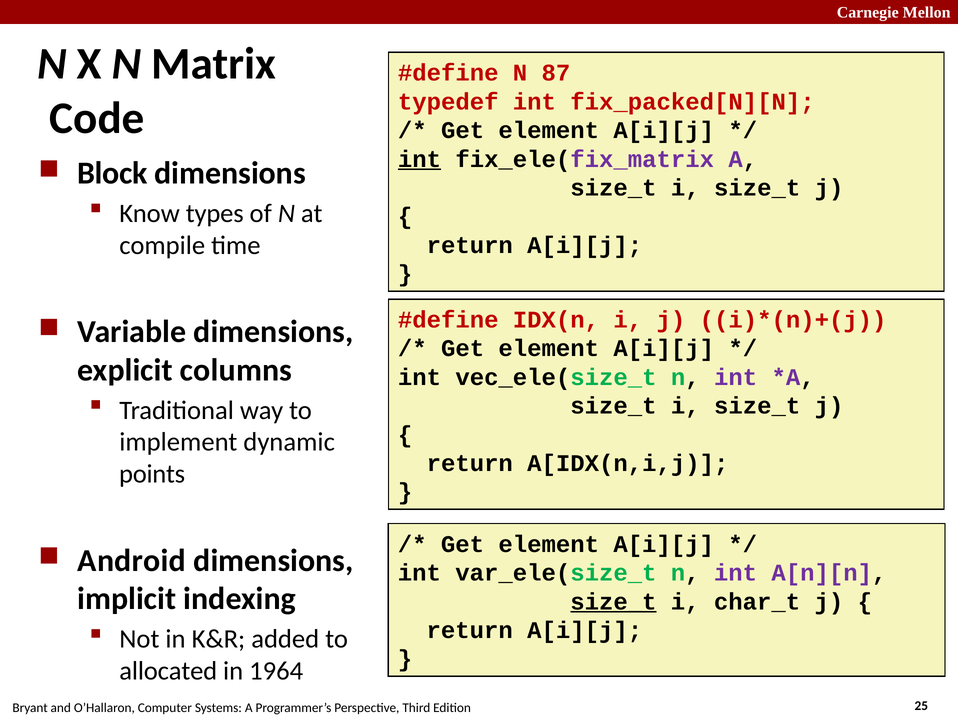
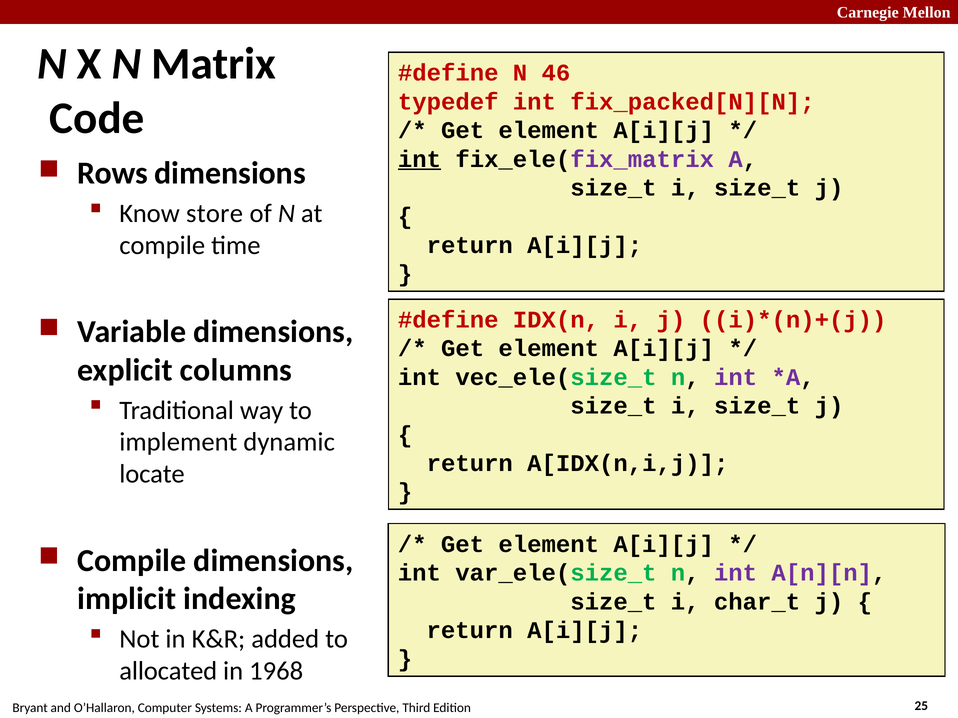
87: 87 -> 46 (556, 73)
Block: Block -> Rows (112, 173)
types: types -> store (215, 214)
points: points -> locate (152, 474)
Android: Android -> Compile (132, 561)
size_t underline: present -> none (613, 602)
1964: 1964 -> 1968 (276, 671)
